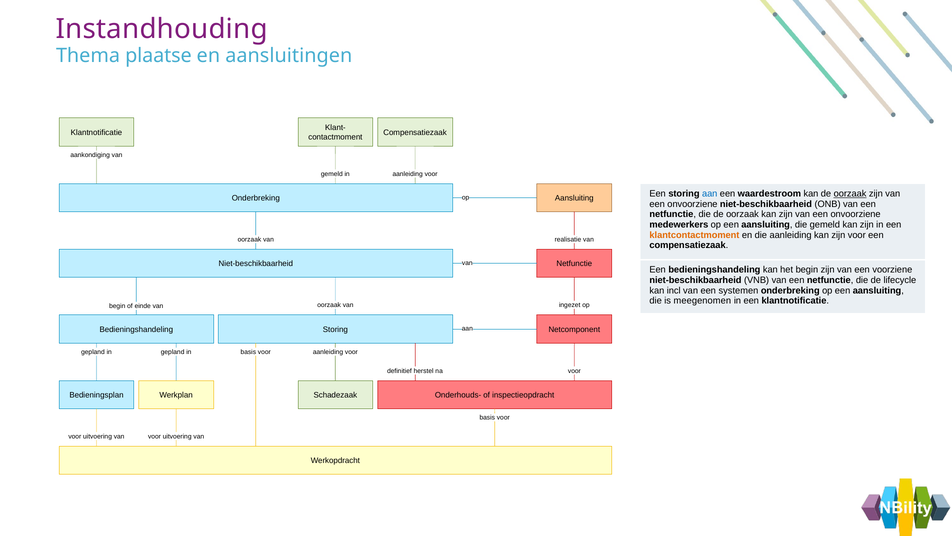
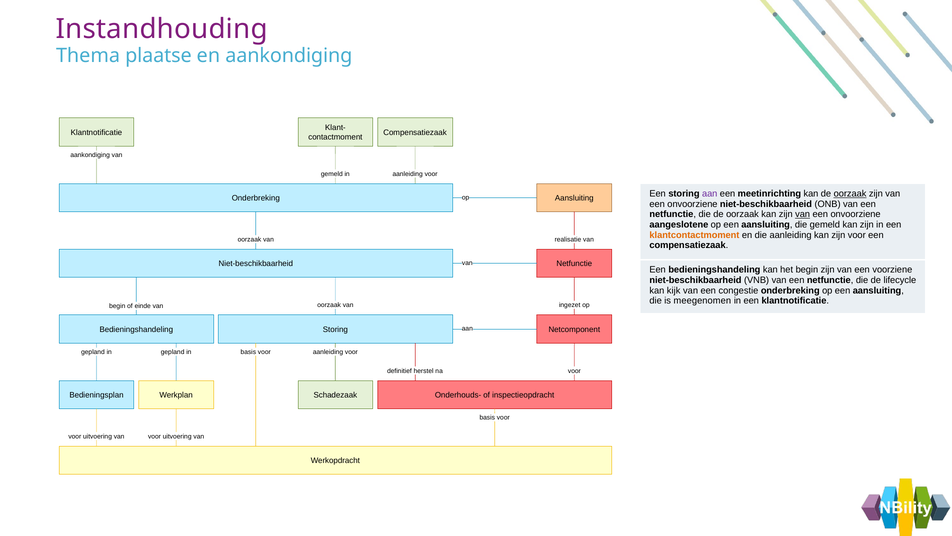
en aansluitingen: aansluitingen -> aankondiging (289, 56)
aan colour: blue -> purple (710, 194)
waardestroom: waardestroom -> meetinrichting (769, 194)
van underline: none -> present (803, 214)
medewerkers: medewerkers -> aangeslotene (679, 224)
incl: incl -> kijk (674, 290)
systemen: systemen -> congestie (738, 290)
